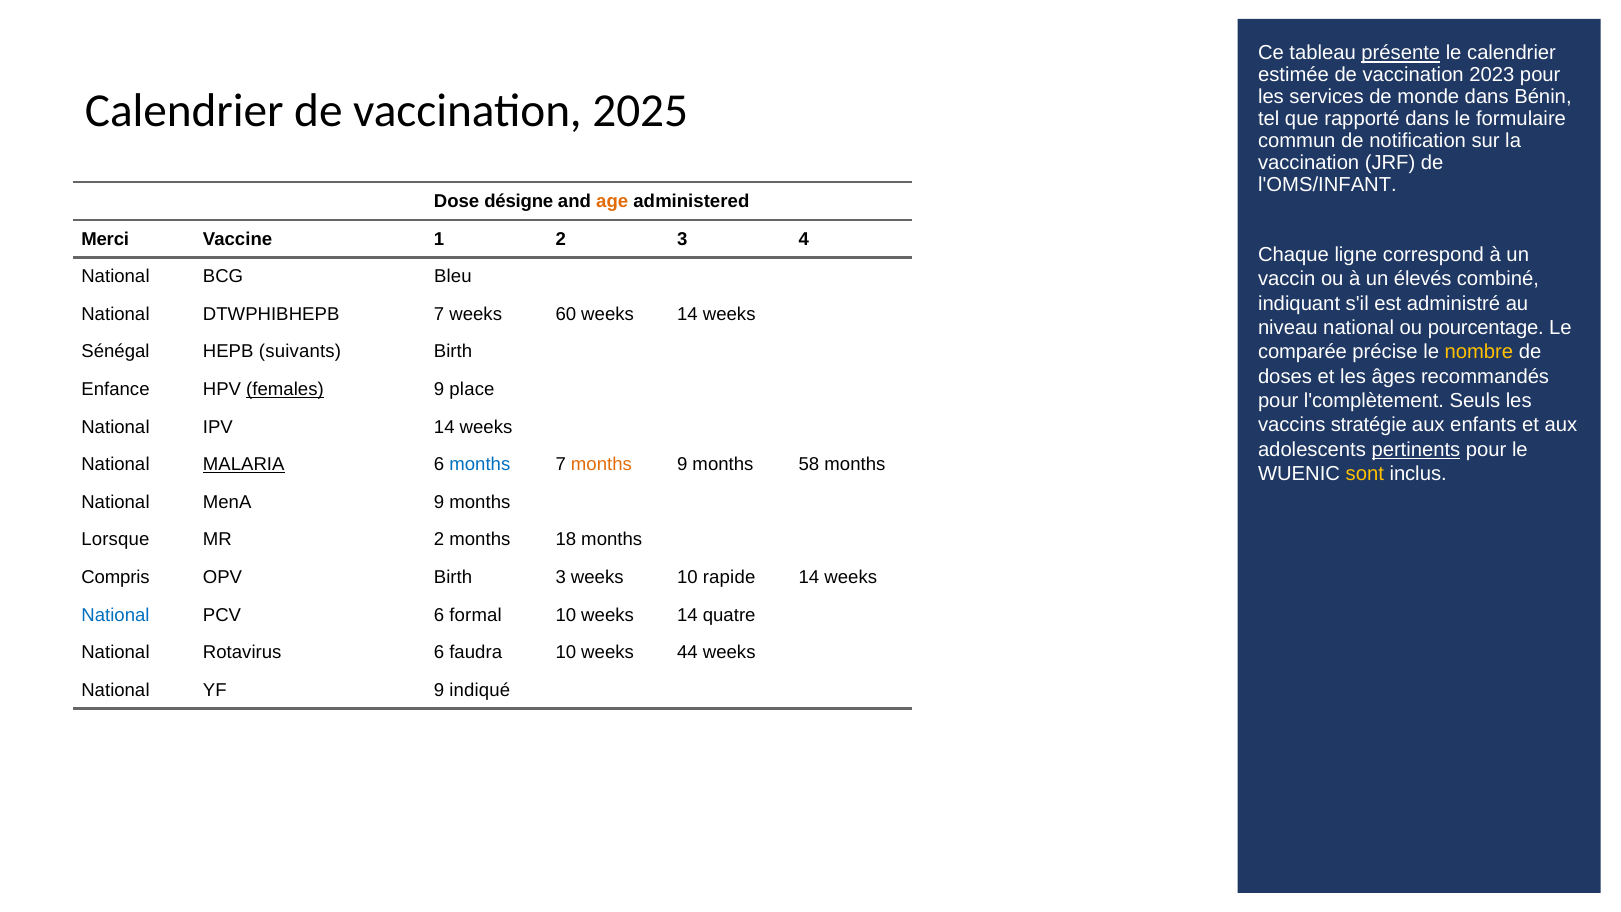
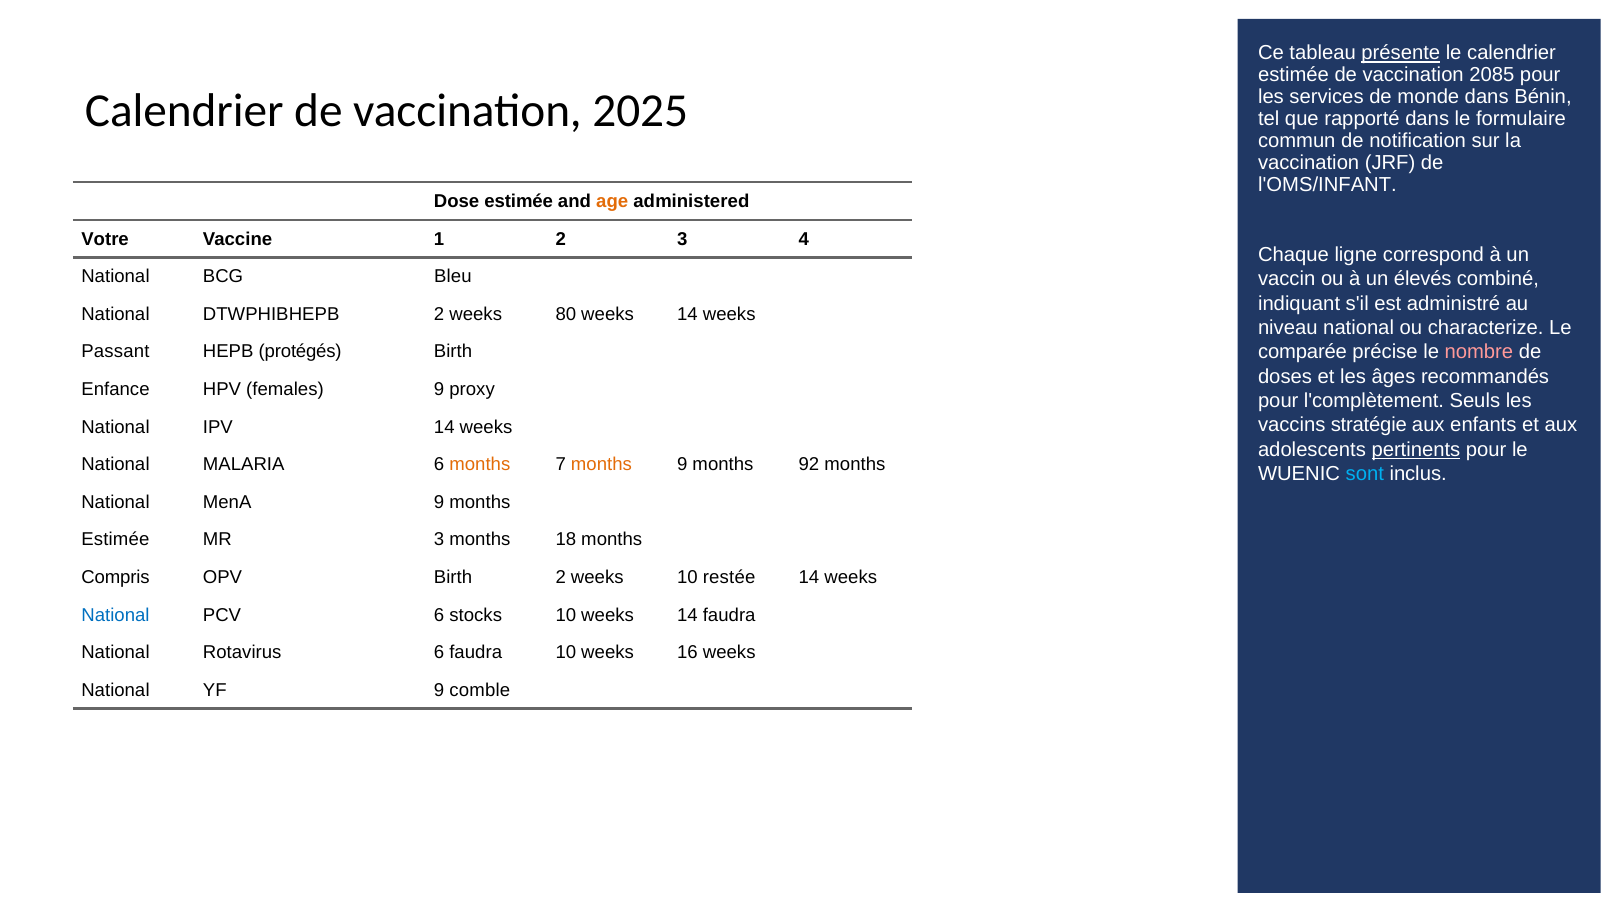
2023: 2023 -> 2085 (1492, 75)
Dose désigne: désigne -> estimée (519, 201)
Merci: Merci -> Votre (105, 239)
DTWPHIBHEPB 7: 7 -> 2 (439, 314)
60: 60 -> 80 (566, 314)
pourcentage: pourcentage -> characterize (1486, 328)
nombre colour: yellow -> pink (1479, 352)
Sénégal: Sénégal -> Passant (115, 352)
suivants: suivants -> protégés (300, 352)
females underline: present -> none (285, 389)
place: place -> proxy (472, 389)
MALARIA underline: present -> none (244, 464)
months colour: blue -> orange (480, 464)
58: 58 -> 92 (809, 464)
sont colour: yellow -> light blue (1365, 474)
Lorsque: Lorsque -> Estimée (115, 540)
MR 2: 2 -> 3 (439, 540)
Birth 3: 3 -> 2 (561, 577)
rapide: rapide -> restée (729, 577)
formal: formal -> stocks (476, 615)
14 quatre: quatre -> faudra (729, 615)
44: 44 -> 16 (687, 652)
indiqué: indiqué -> comble (480, 690)
